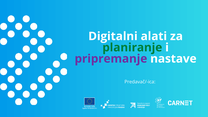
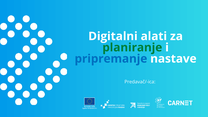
pripremanje colour: purple -> blue (111, 59)
